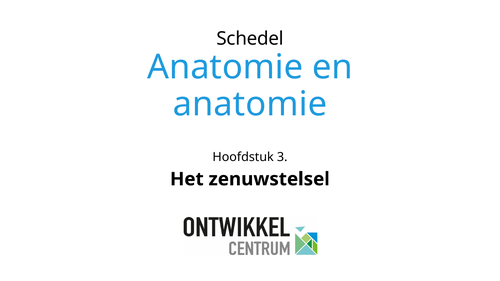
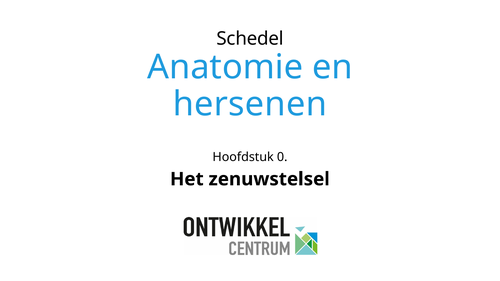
anatomie: anatomie -> hersenen (250, 104)
3: 3 -> 0 (282, 157)
